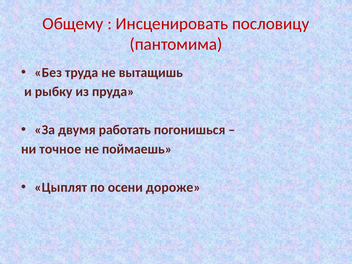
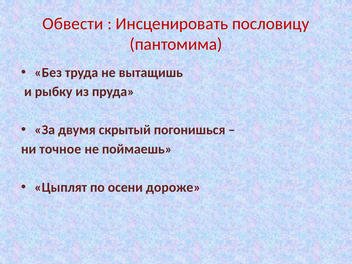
Общему: Общему -> Обвести (73, 24)
работать: работать -> скрытый (125, 130)
